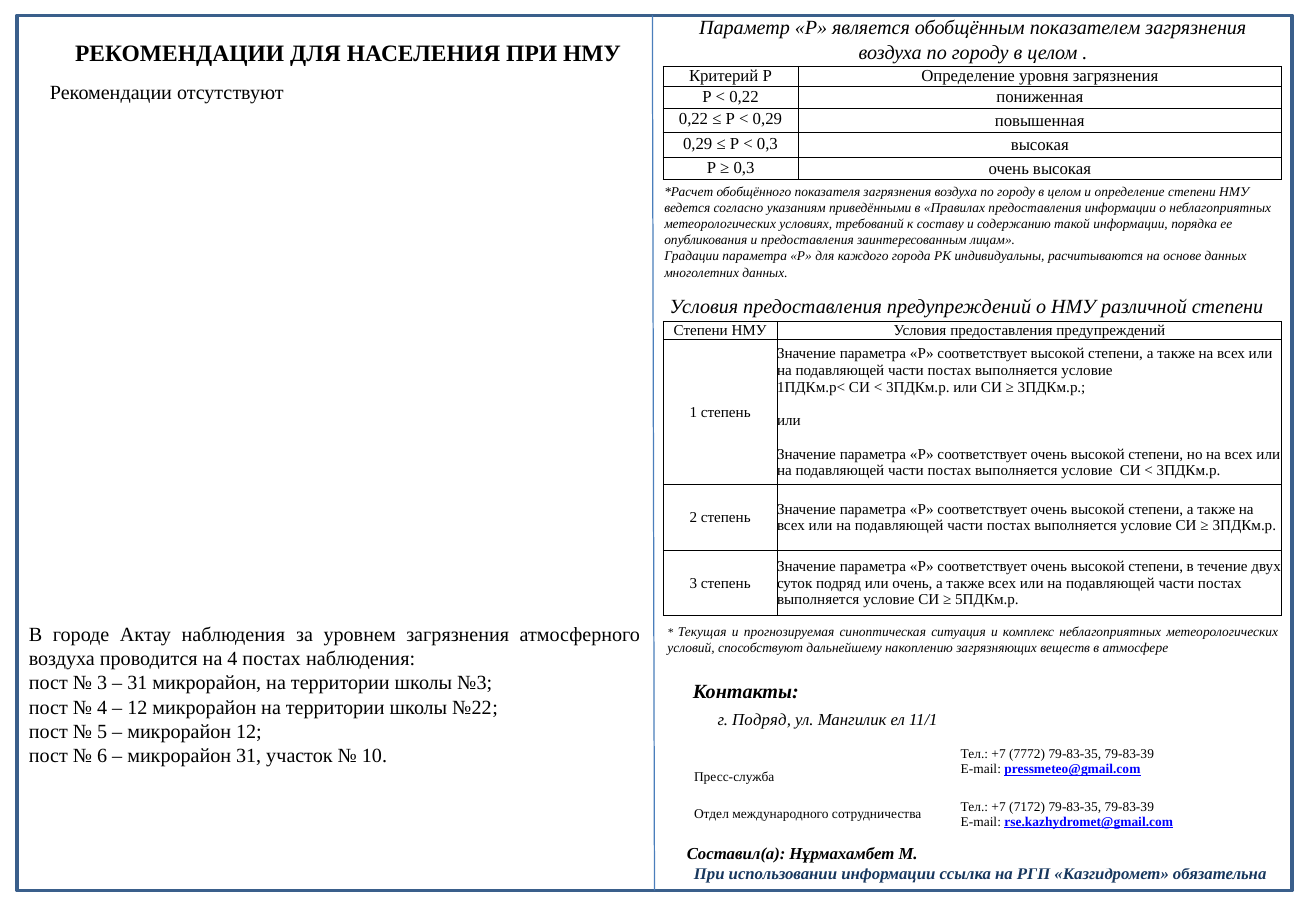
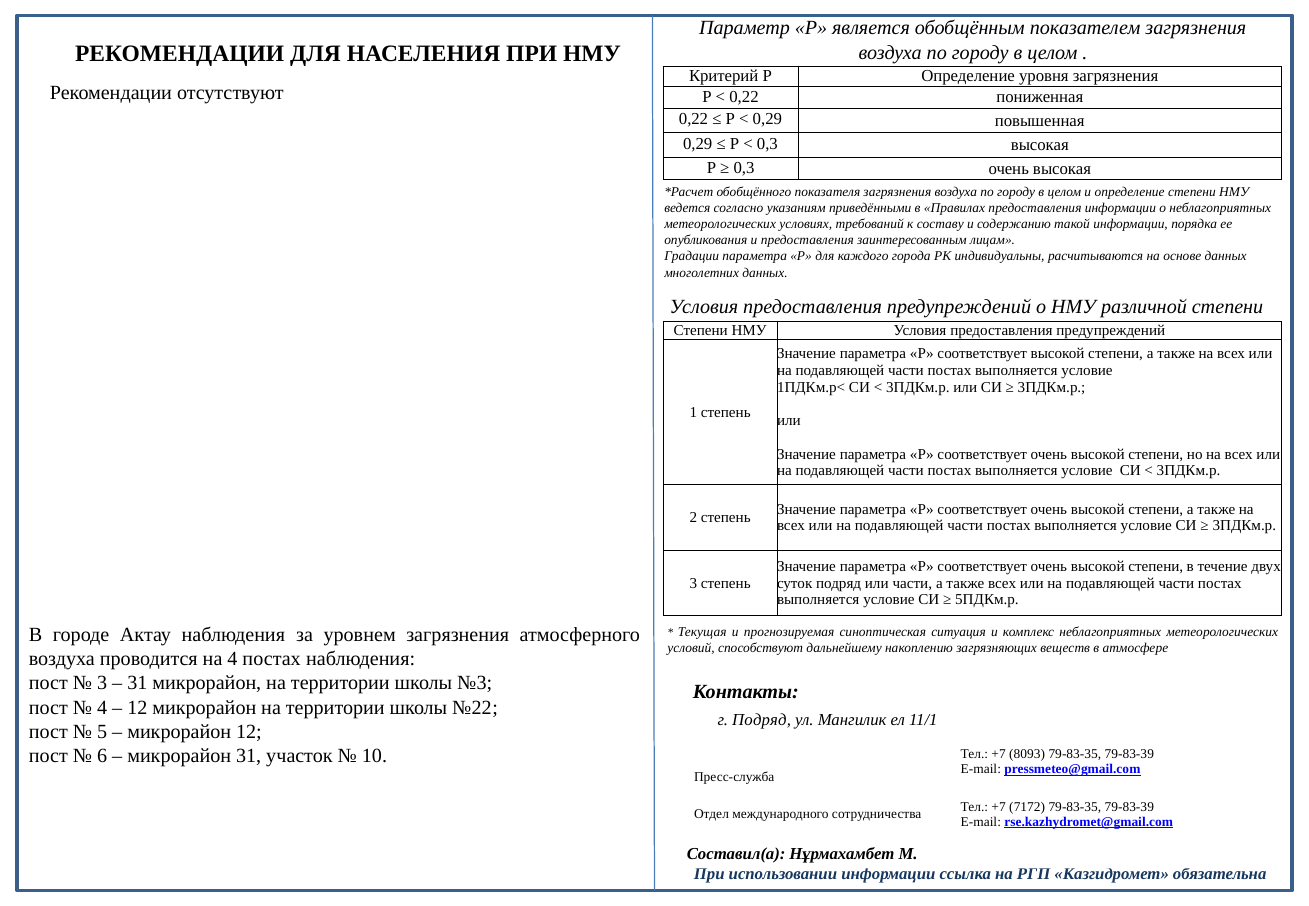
или очень: очень -> части (912, 583)
7772: 7772 -> 8093 (1027, 755)
